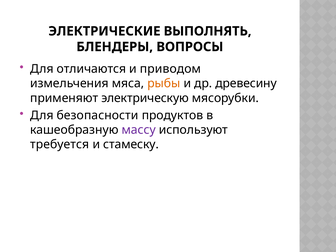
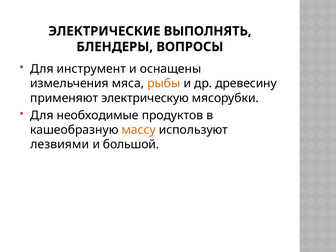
отличаются: отличаются -> инструмент (91, 69)
приводом: приводом -> оснащены (171, 69)
безопасности: безопасности -> необходимые (98, 115)
массу colour: purple -> orange (139, 130)
требуется: требуется -> лезвиями (60, 144)
стамеску: стамеску -> большой (131, 144)
